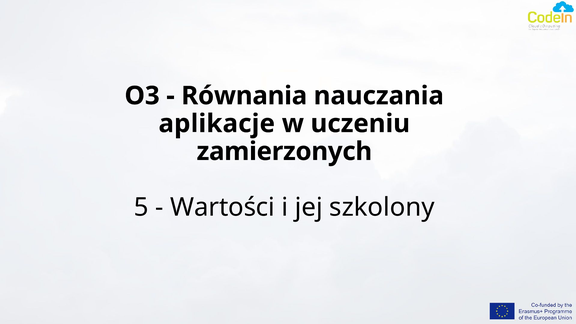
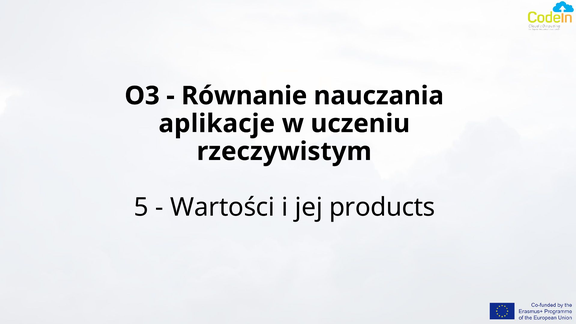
Równania: Równania -> Równanie (244, 96)
zamierzonych: zamierzonych -> rzeczywistym (284, 151)
szkolony: szkolony -> products (382, 207)
